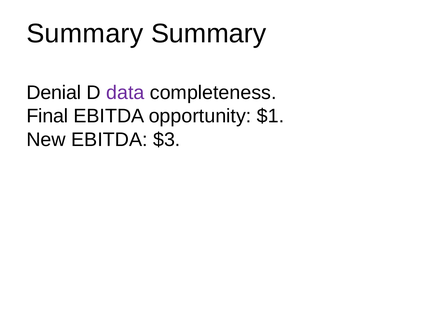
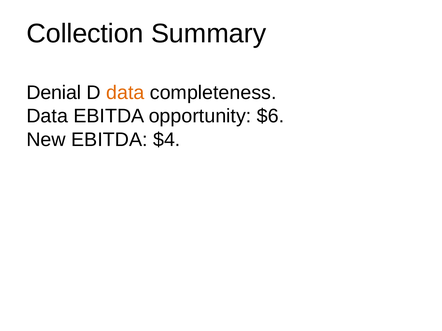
Summary: Summary -> Collection (85, 34)
data colour: purple -> orange (125, 93)
Final: Final -> Data (47, 116)
$1: $1 -> $6 (270, 116)
$3: $3 -> $4 (167, 140)
